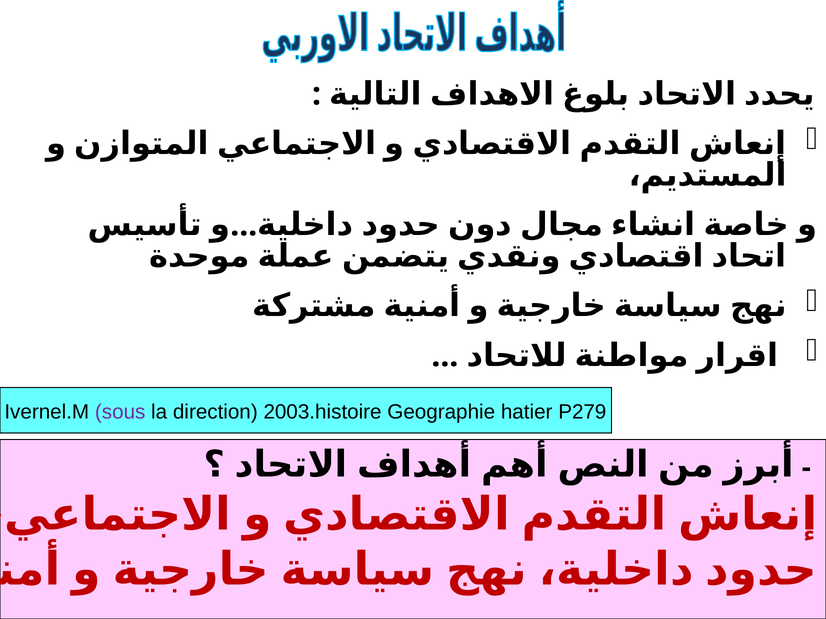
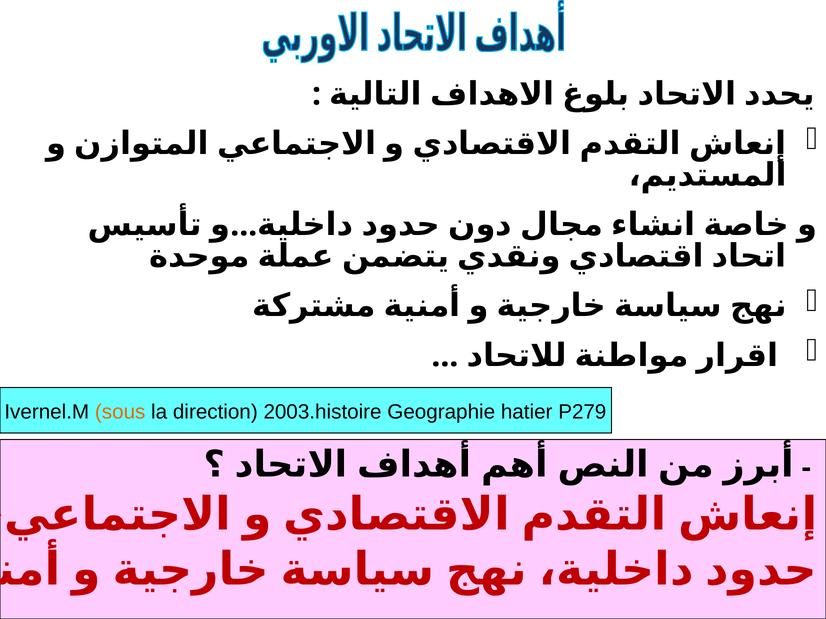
sous colour: purple -> orange (120, 412)
